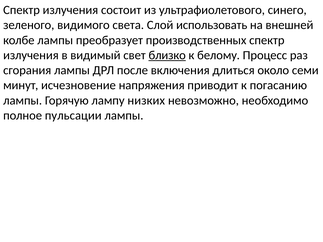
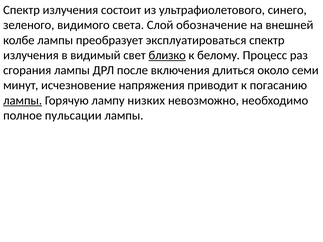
использовать: использовать -> обозначение (212, 25)
производственных: производственных -> эксплуатироваться (196, 40)
лампы underline: none -> present (23, 100)
